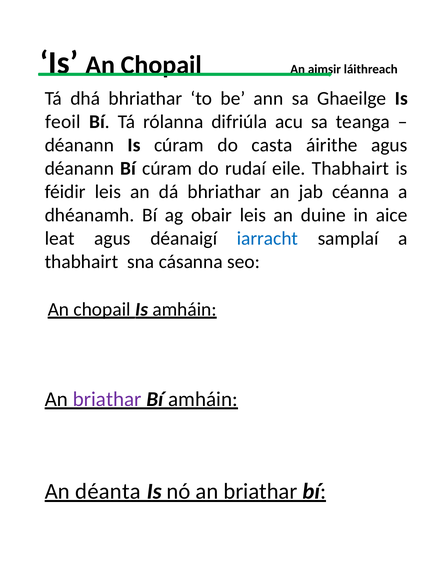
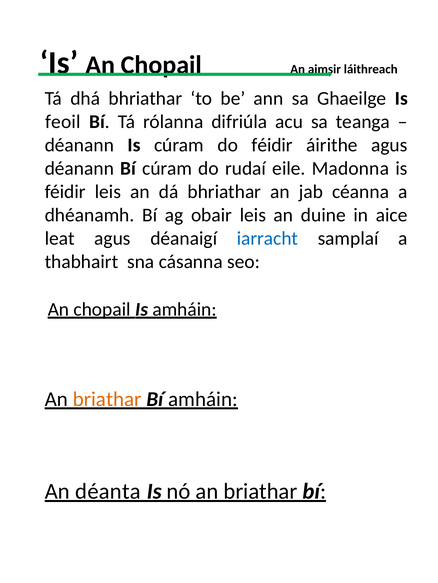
do casta: casta -> féidir (272, 145)
eile Thabhairt: Thabhairt -> Madonna (350, 169)
briathar colour: purple -> orange (107, 400)
